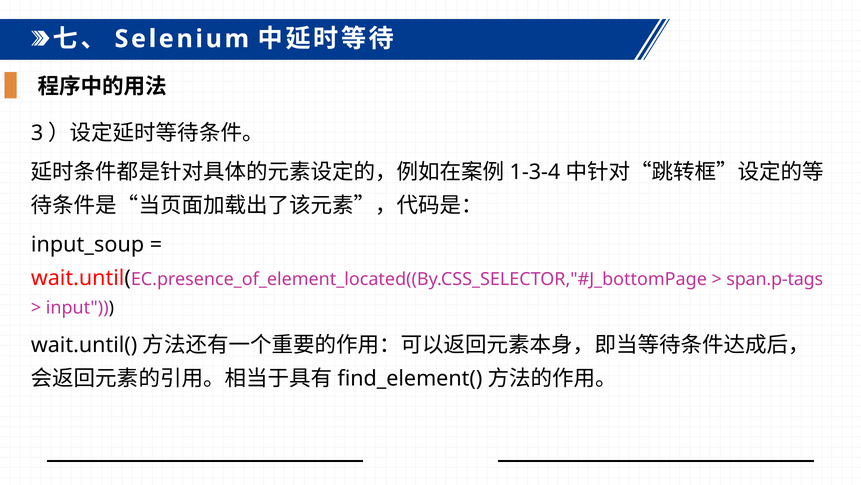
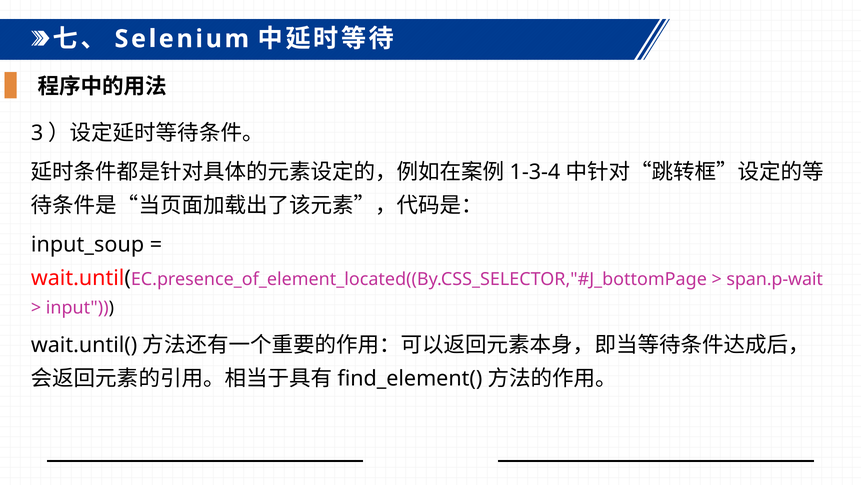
span.p-tags: span.p-tags -> span.p-wait (775, 279)
